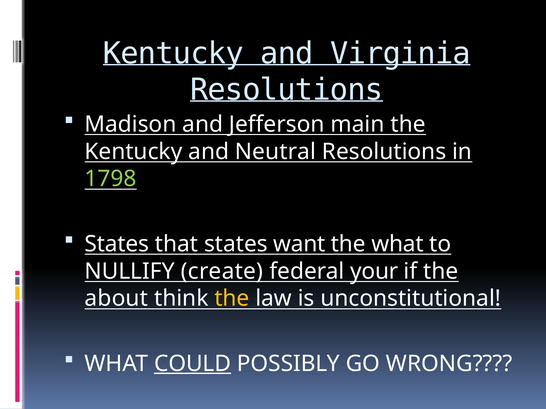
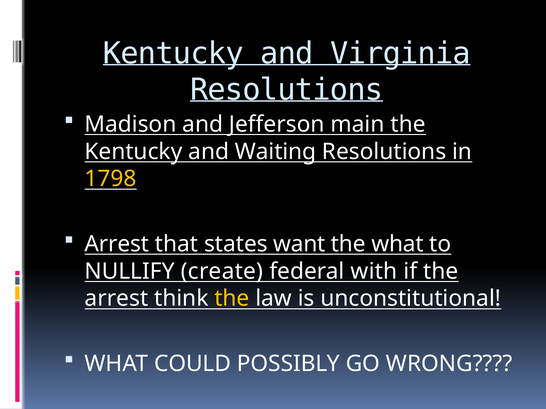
Neutral: Neutral -> Waiting (276, 152)
1798 colour: light green -> yellow (111, 179)
States: States -> Arrest (117, 244)
your: your -> with (374, 272)
about: about -> arrest (116, 299)
COULD underline: present -> none (193, 364)
